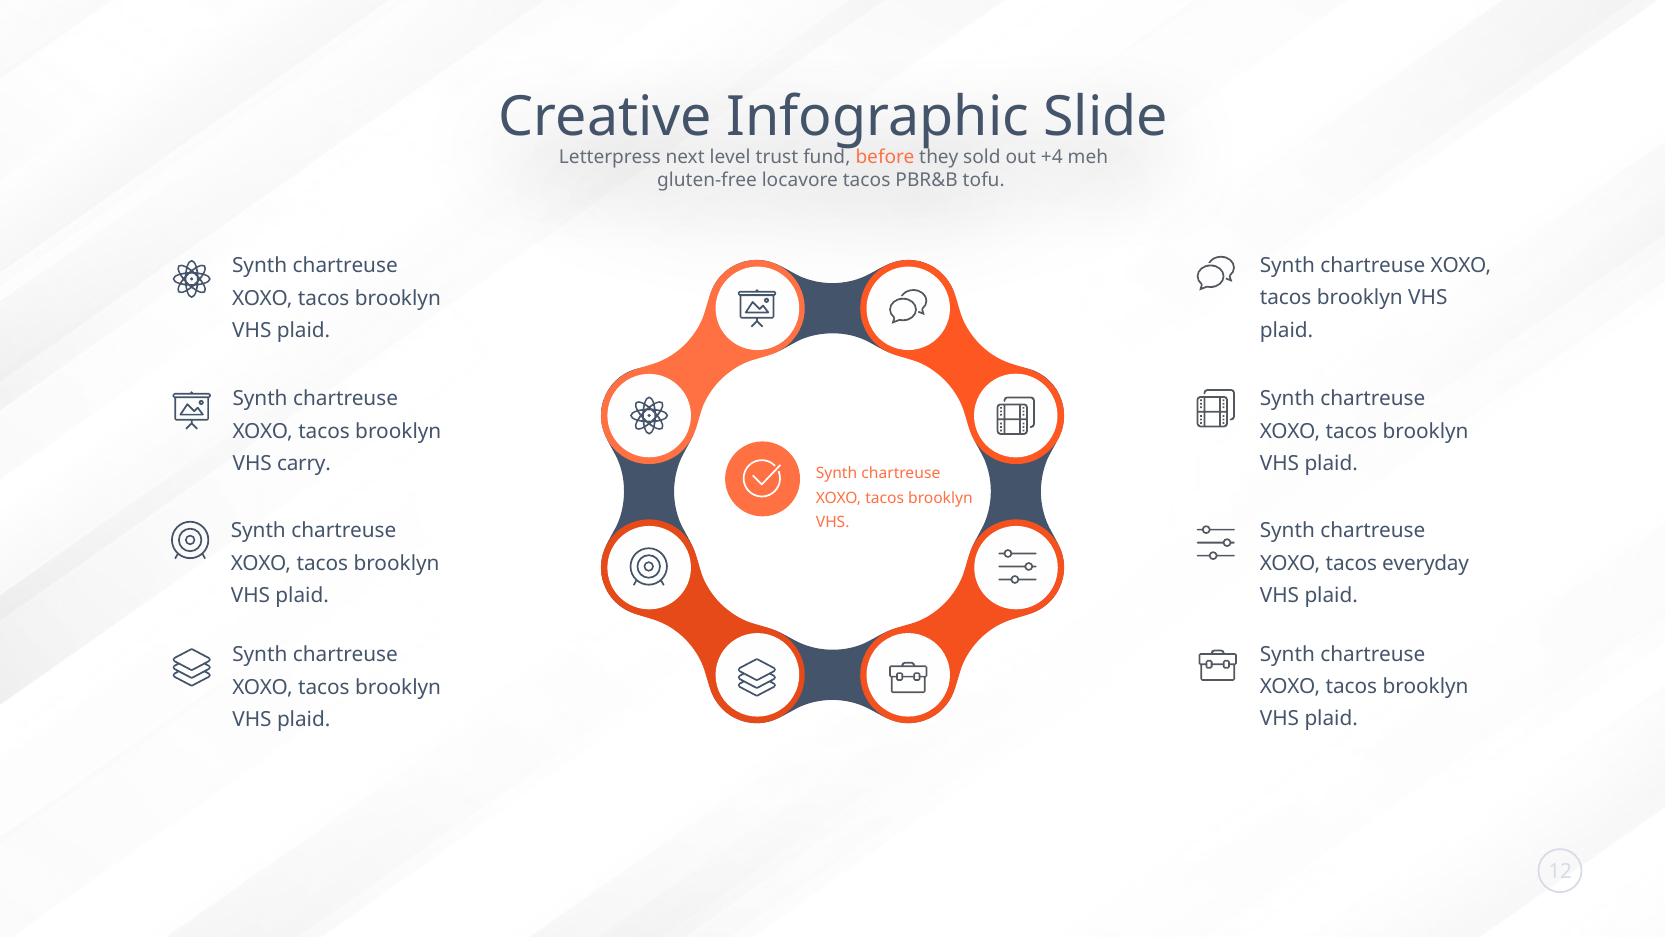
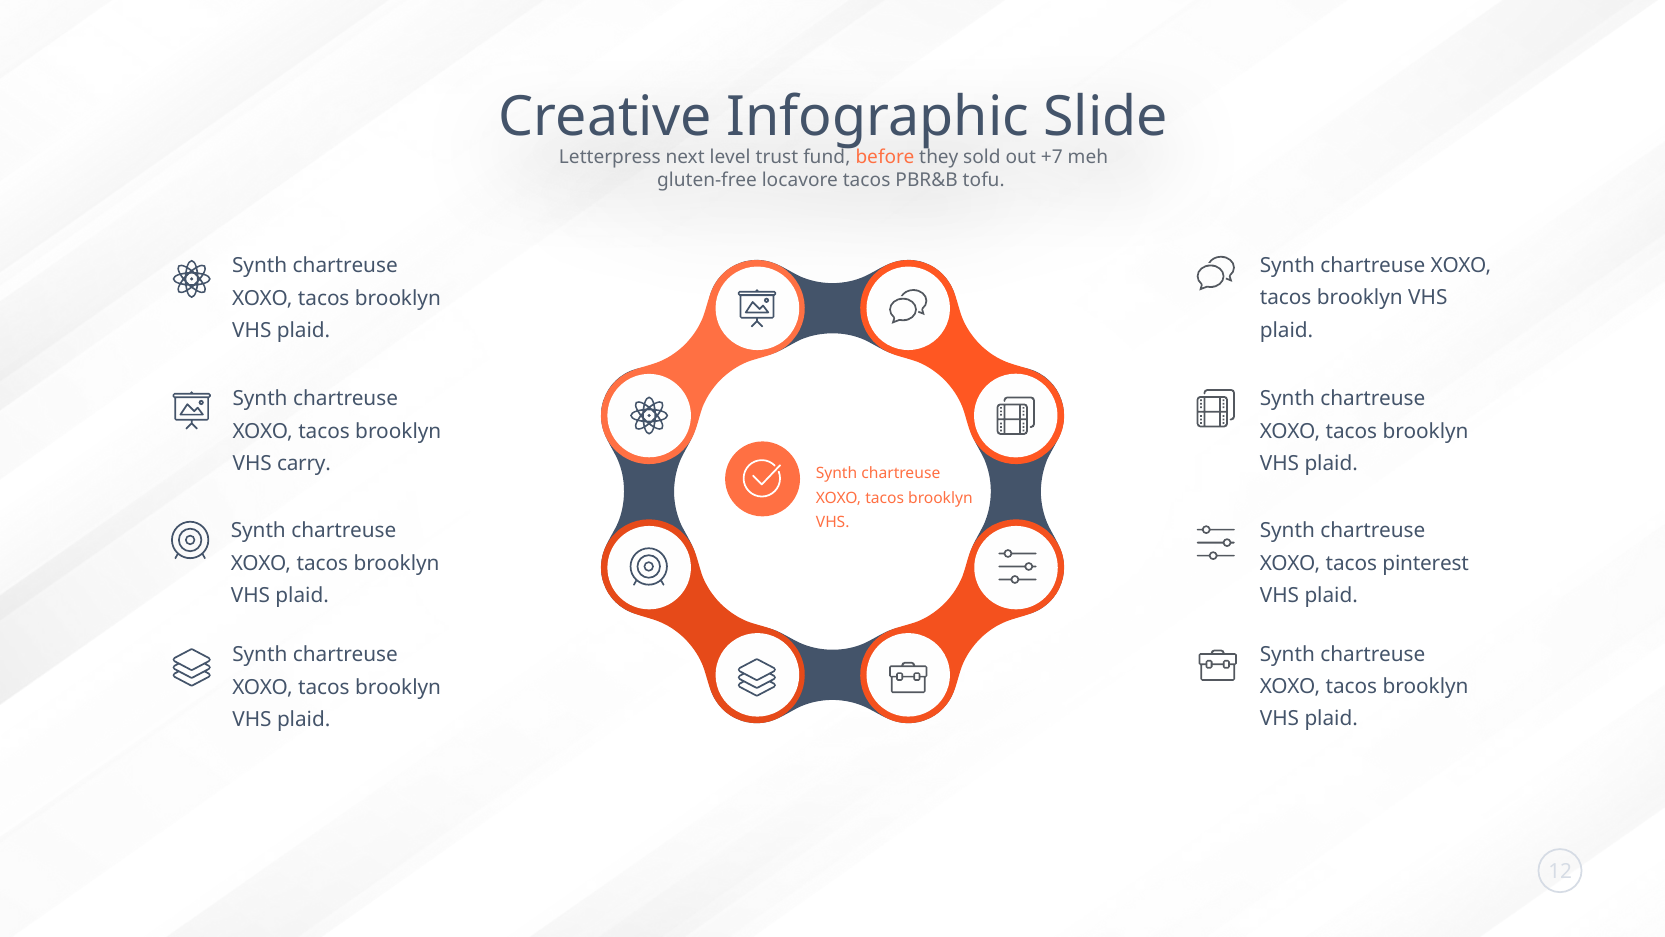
+4: +4 -> +7 (1052, 157)
everyday: everyday -> pinterest (1426, 563)
